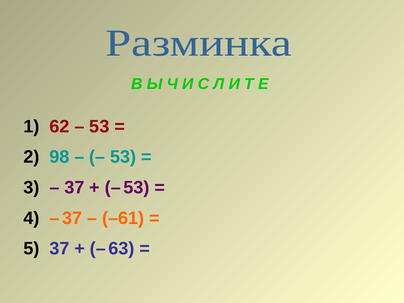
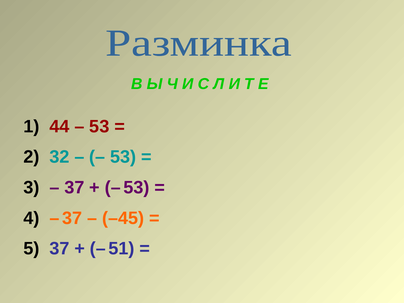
62: 62 -> 44 (59, 127)
98: 98 -> 32 (59, 157)
–61: –61 -> –45 (123, 218)
63: 63 -> 51 (122, 249)
